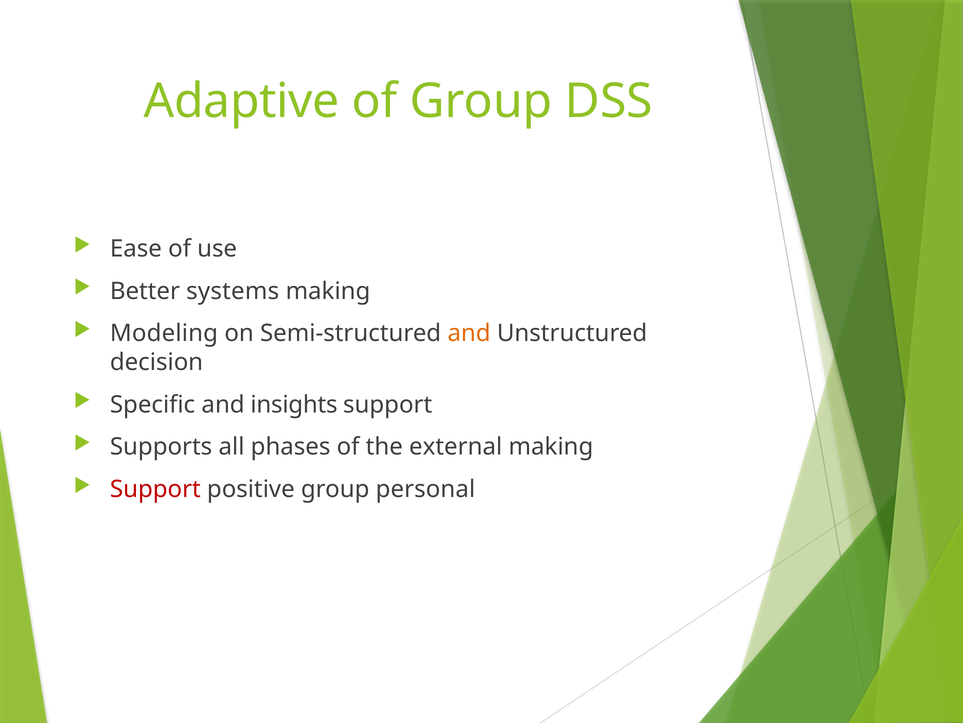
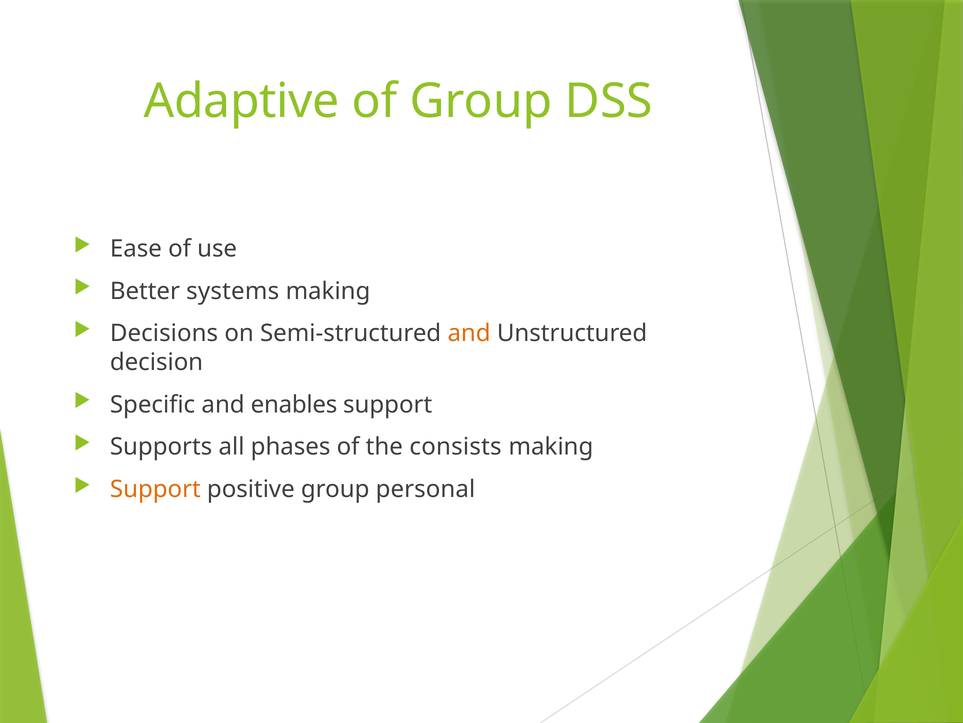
Modeling: Modeling -> Decisions (164, 333)
insights: insights -> enables (294, 404)
external: external -> consists (456, 446)
Support colour: red -> orange (155, 489)
